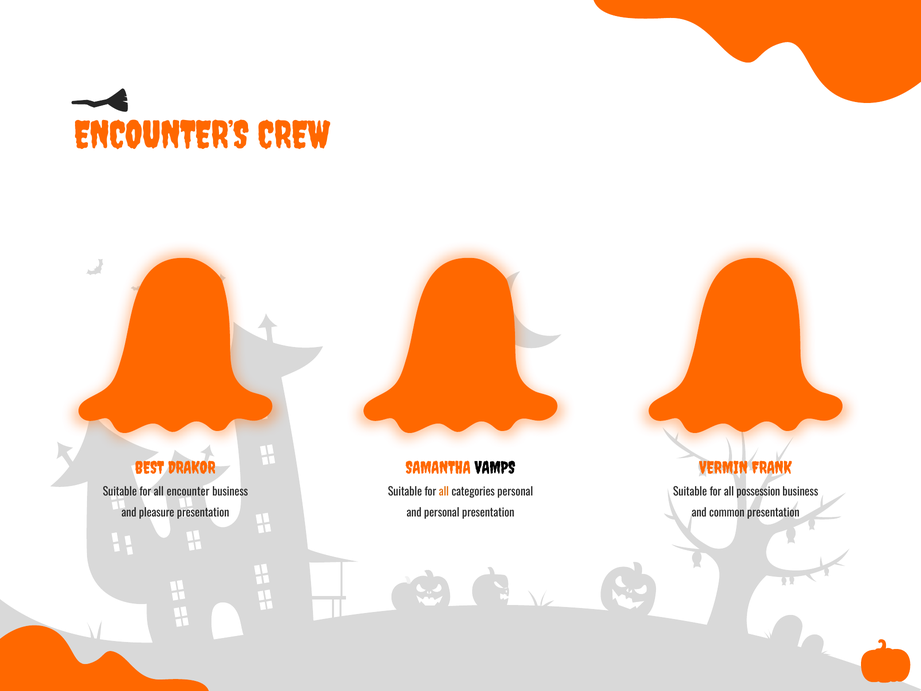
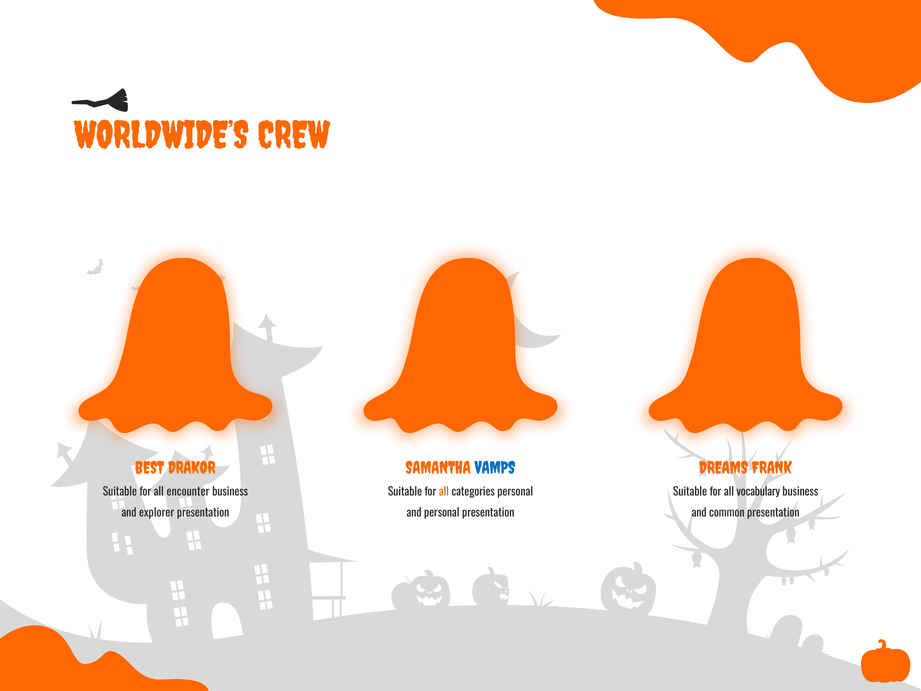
ENCOUNTER’S: ENCOUNTER’S -> WORLDWIDE’S (162, 135)
VAMPS colour: black -> blue (495, 468)
VERMIN: VERMIN -> DREAMS (724, 468)
possession: possession -> vocabulary (758, 492)
pleasure: pleasure -> explorer (157, 513)
